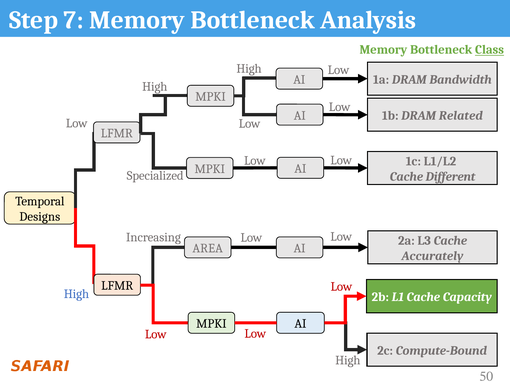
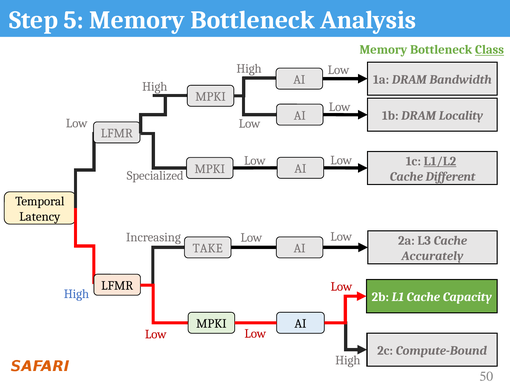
7: 7 -> 5 (74, 20)
Related: Related -> Locality (461, 116)
L1/L2 underline: none -> present (440, 161)
Designs: Designs -> Latency (40, 217)
AREA: AREA -> TAKE (208, 249)
